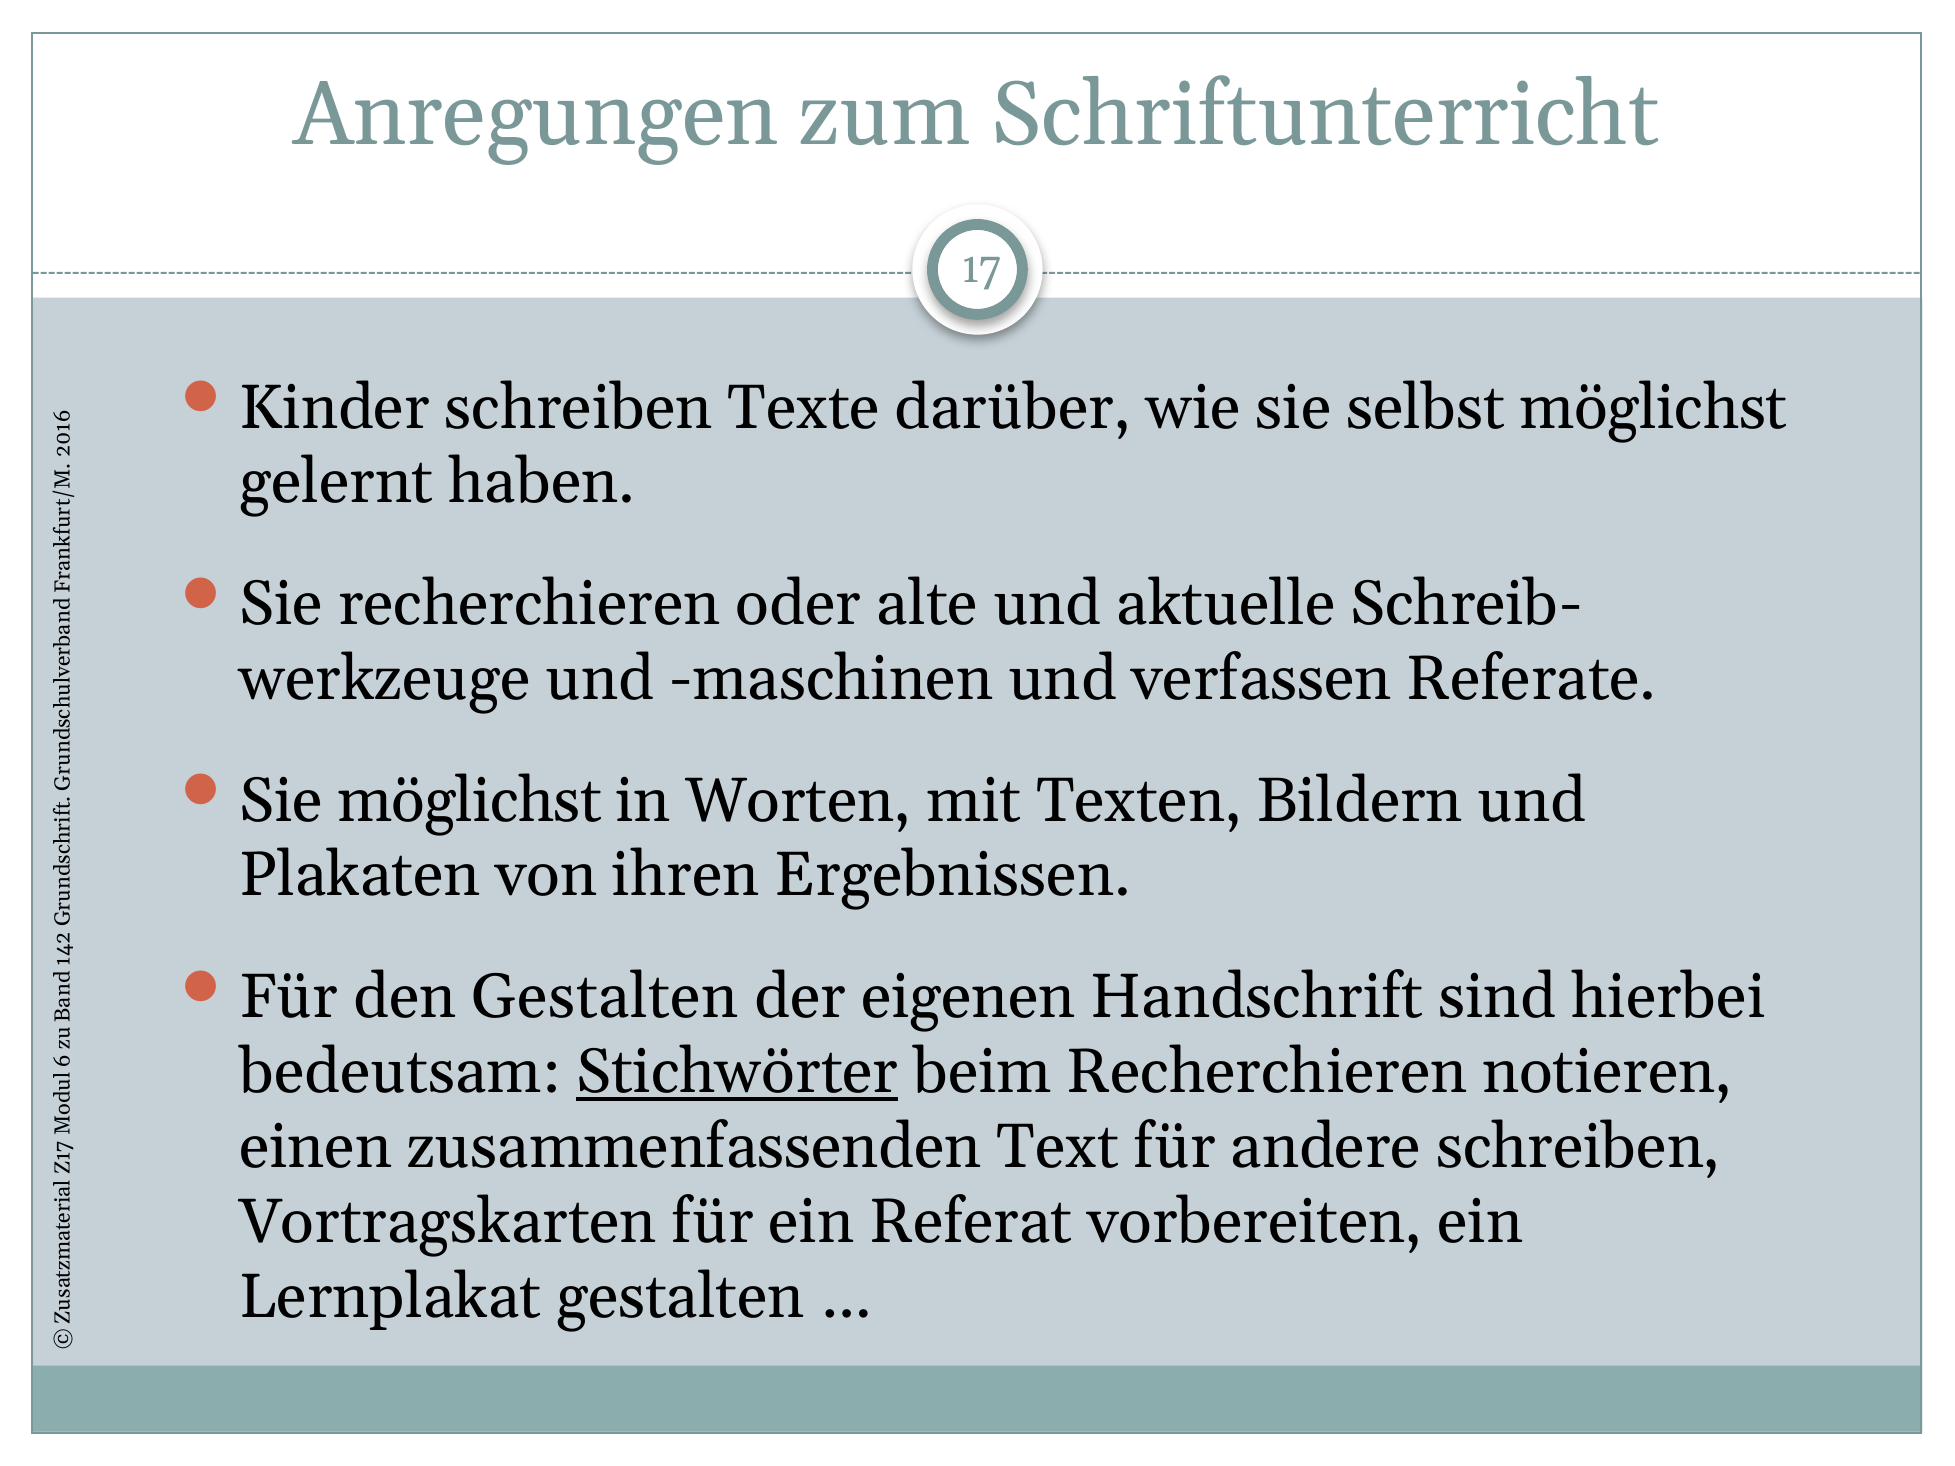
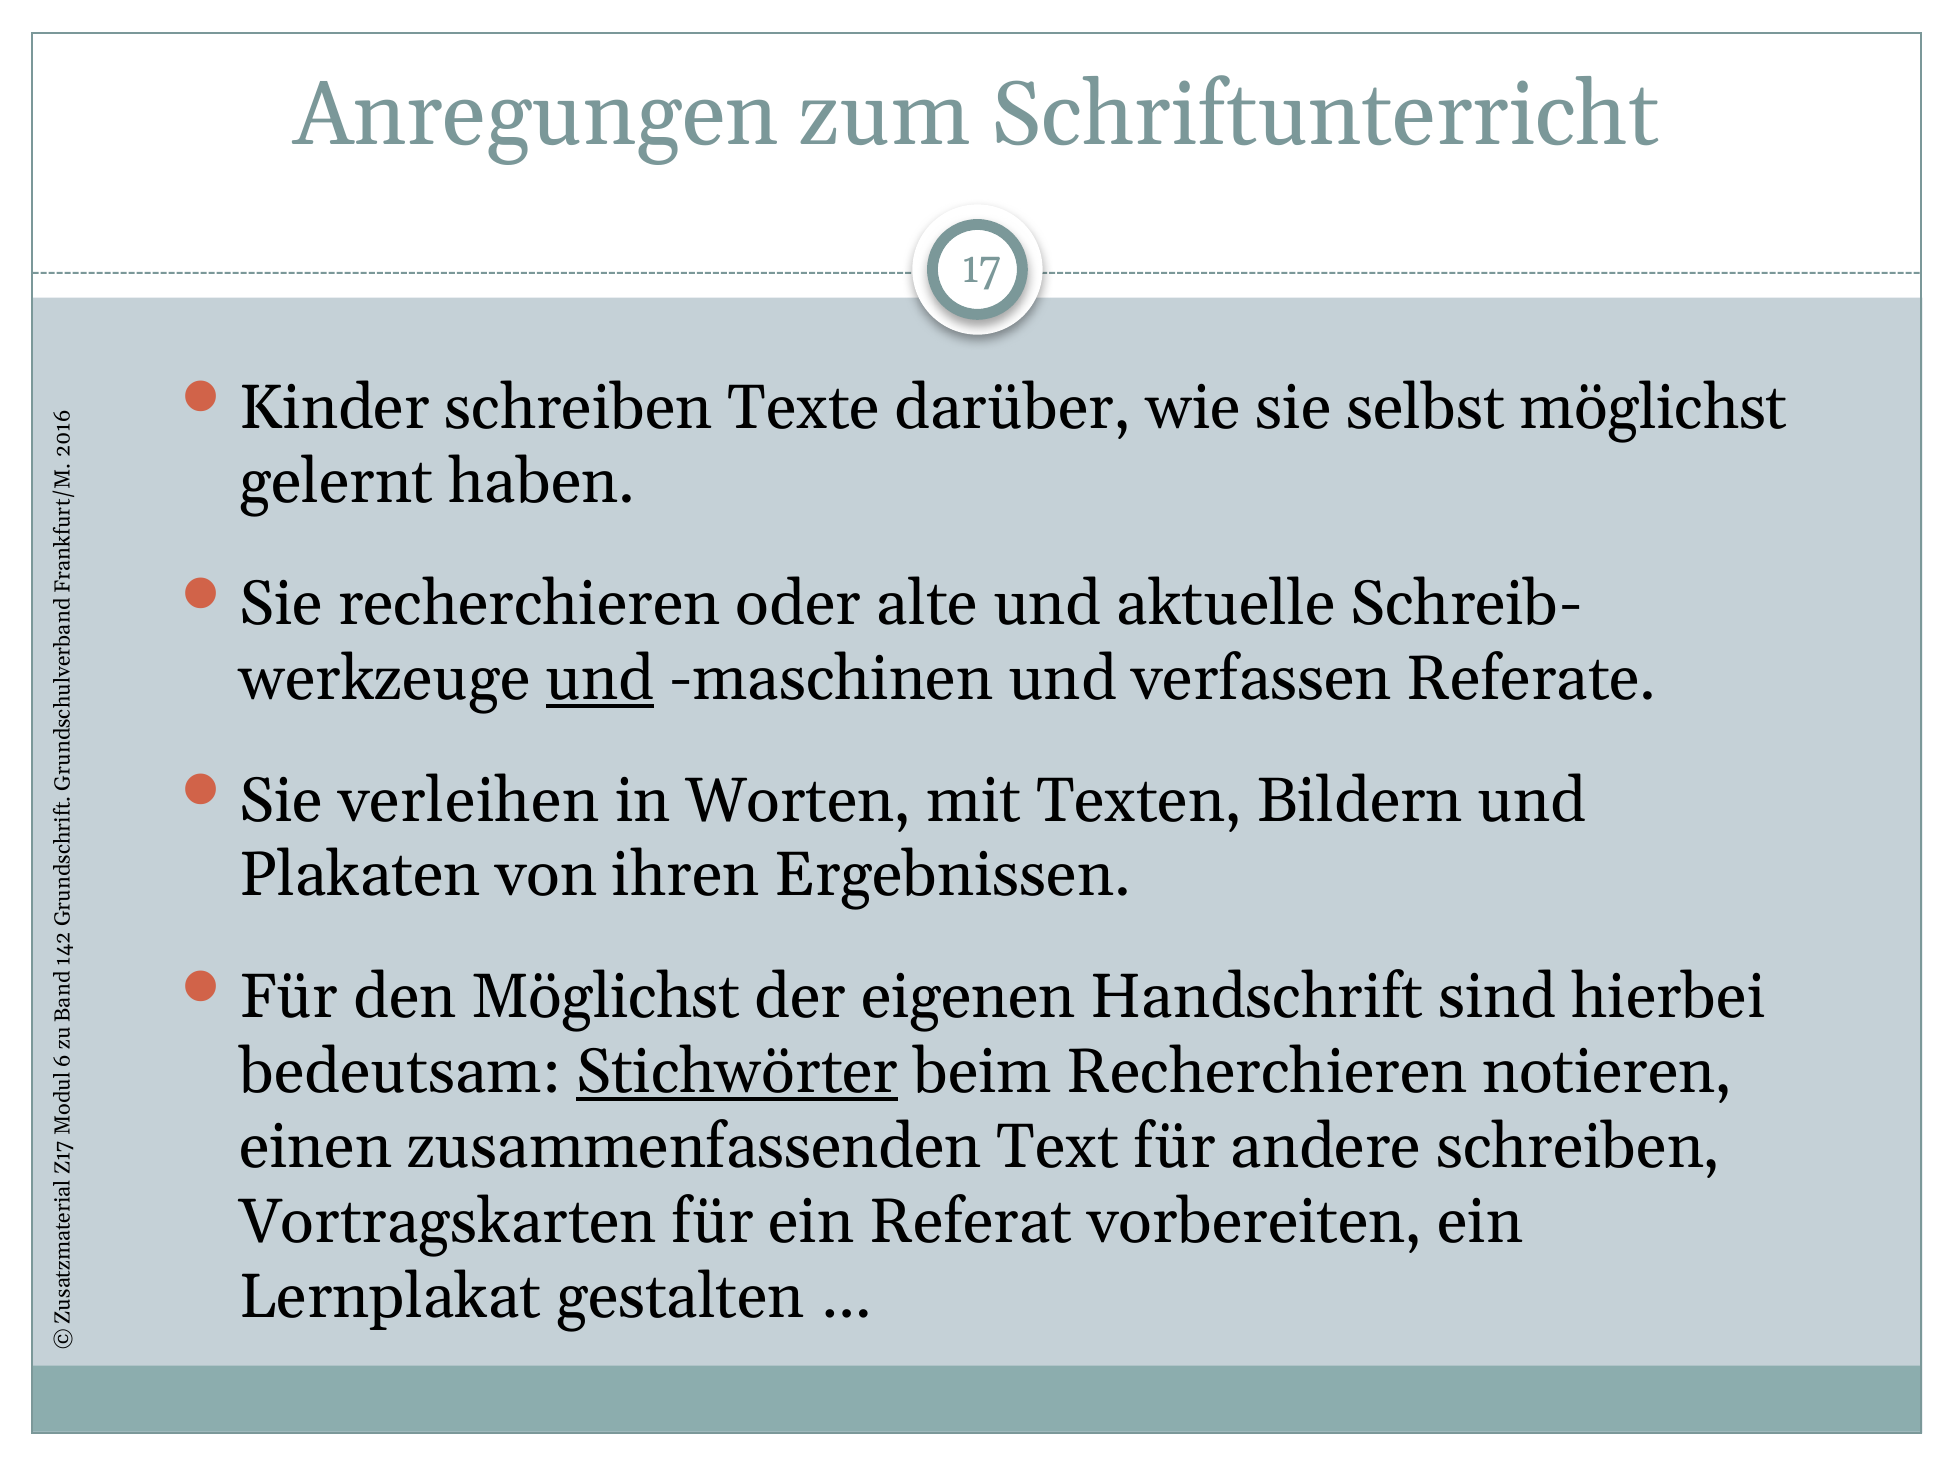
und underline: none -> present (600, 679)
Sie möglichst: möglichst -> verleihen (469, 801)
den Gestalten: Gestalten -> Möglichst (606, 997)
